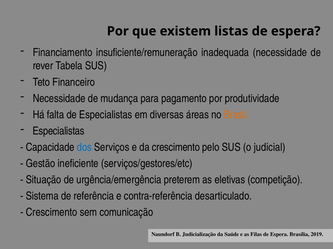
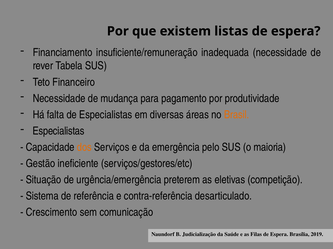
dos colour: blue -> orange (84, 148)
da crescimento: crescimento -> emergência (176, 148)
judicial: judicial -> maioria (270, 148)
